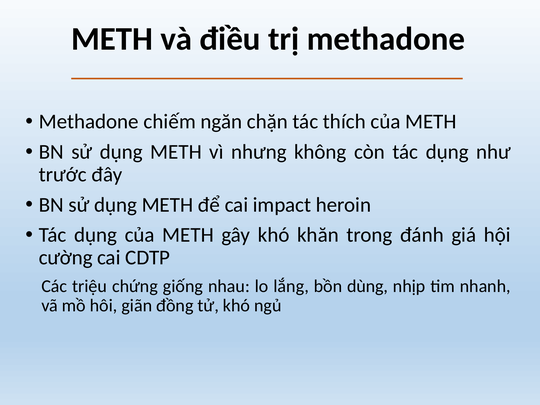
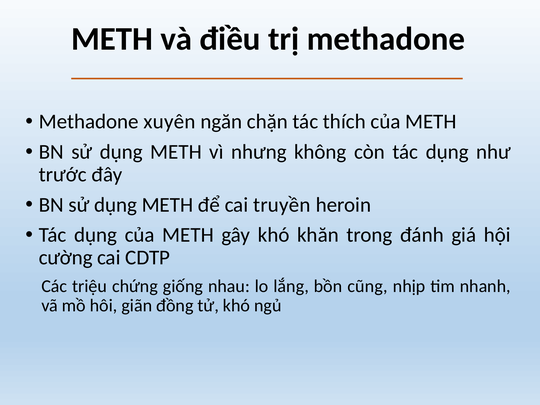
chiếm: chiếm -> xuyên (170, 122)
impact: impact -> truyền (282, 205)
dùng: dùng -> cũng (367, 286)
